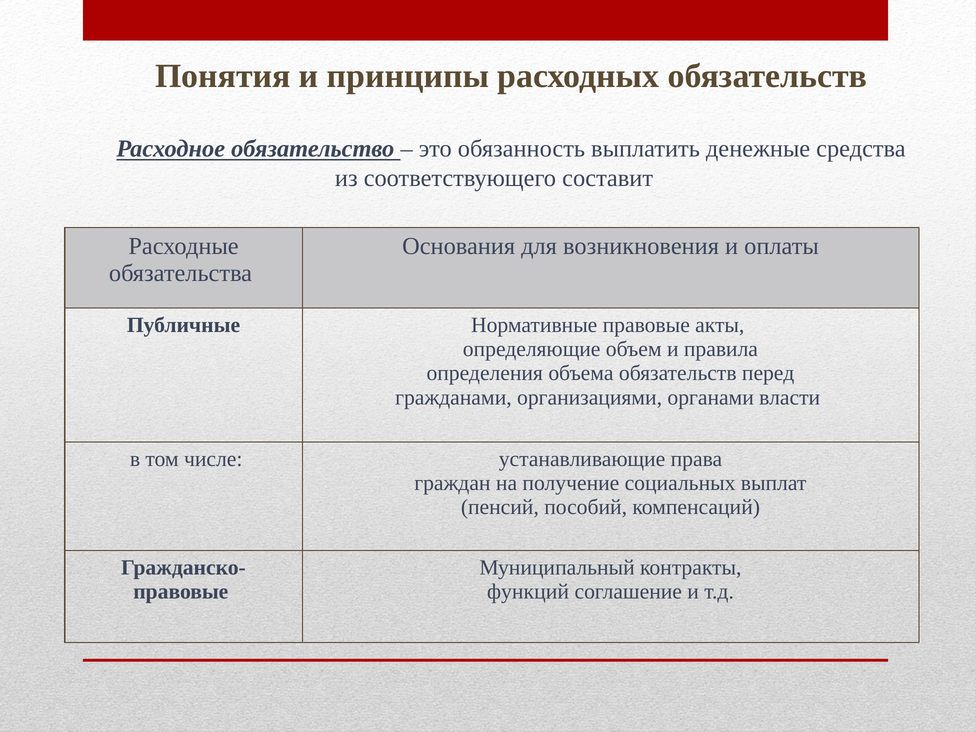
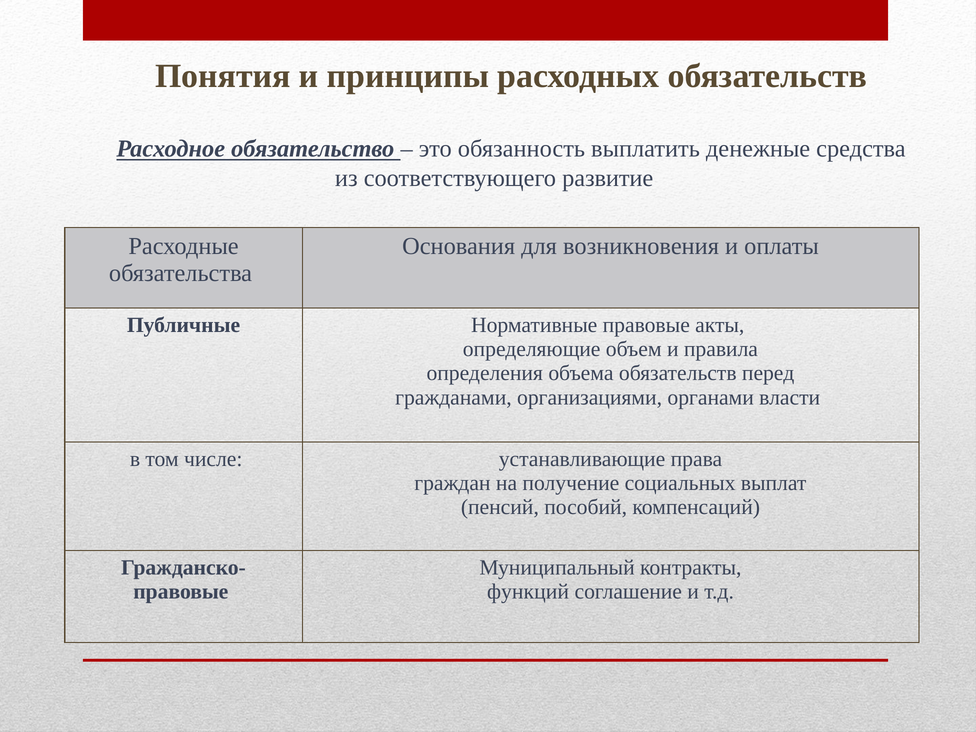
составит: составит -> развитие (608, 178)
